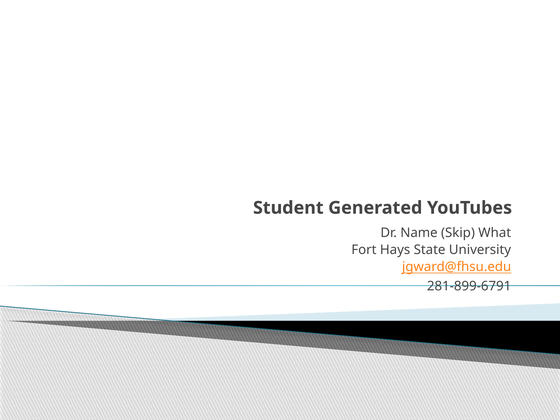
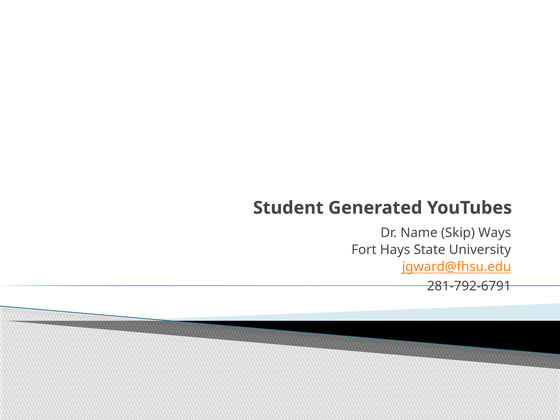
What: What -> Ways (495, 233)
281-899-6791: 281-899-6791 -> 281-792-6791 (469, 286)
